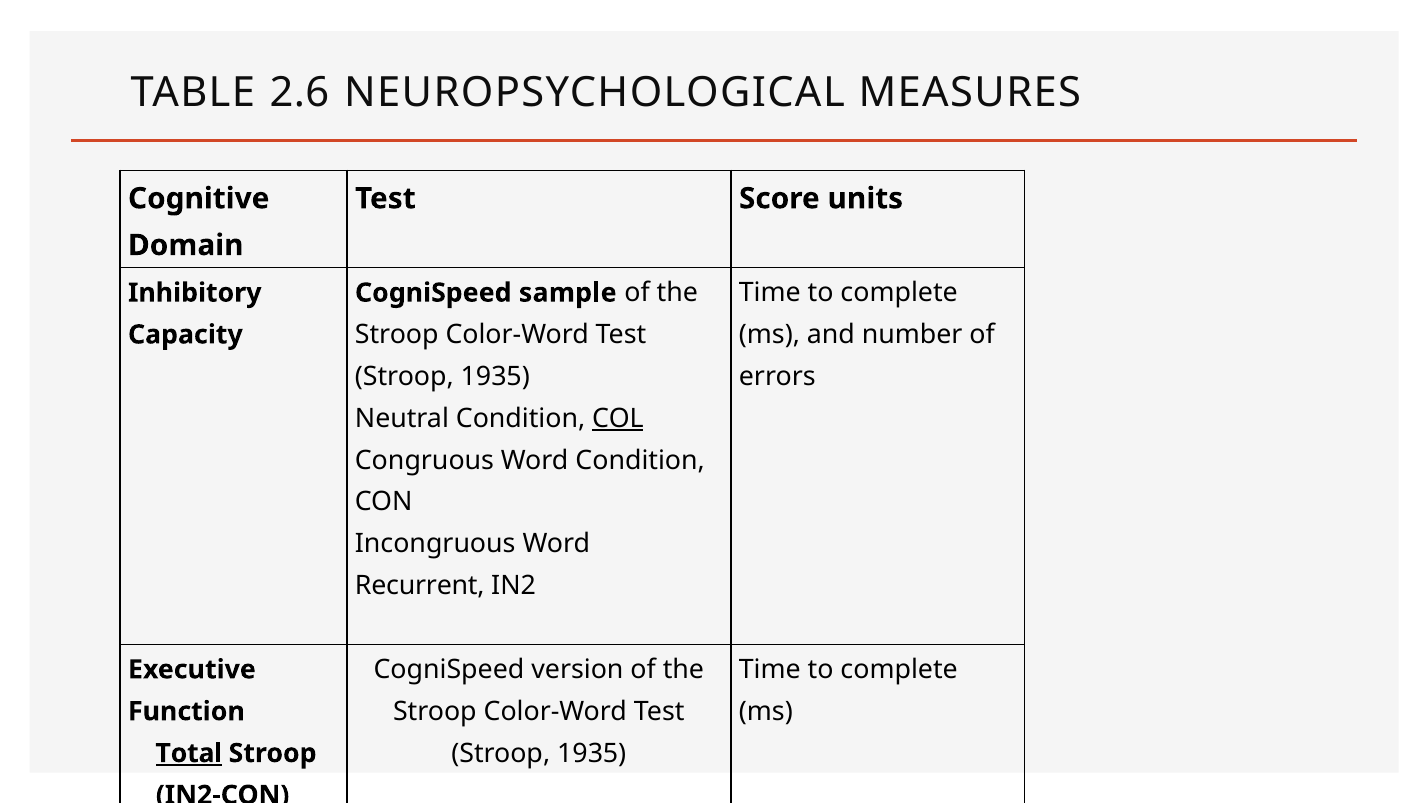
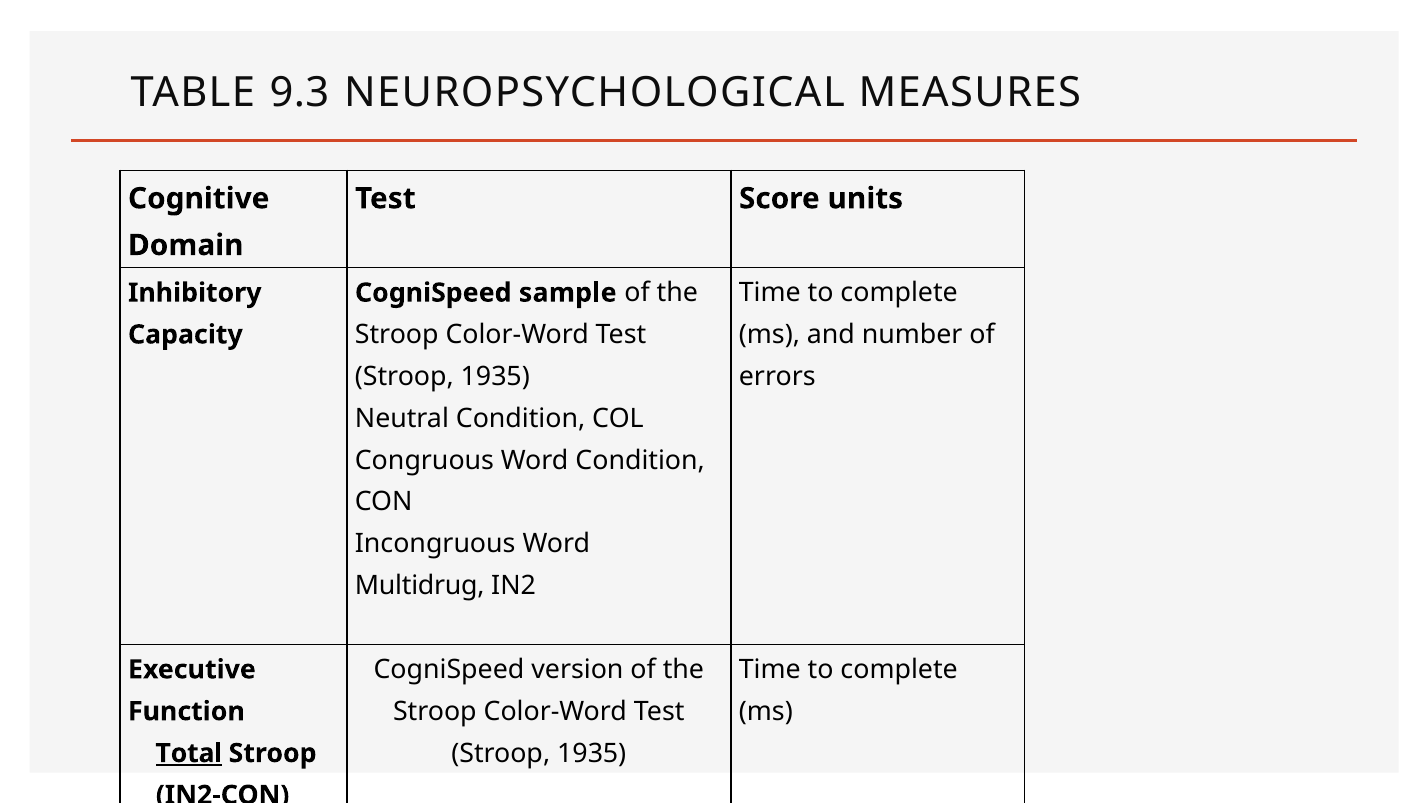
2.6: 2.6 -> 9.3 (299, 93)
COL underline: present -> none (618, 419)
Recurrent: Recurrent -> Multidrug (420, 586)
